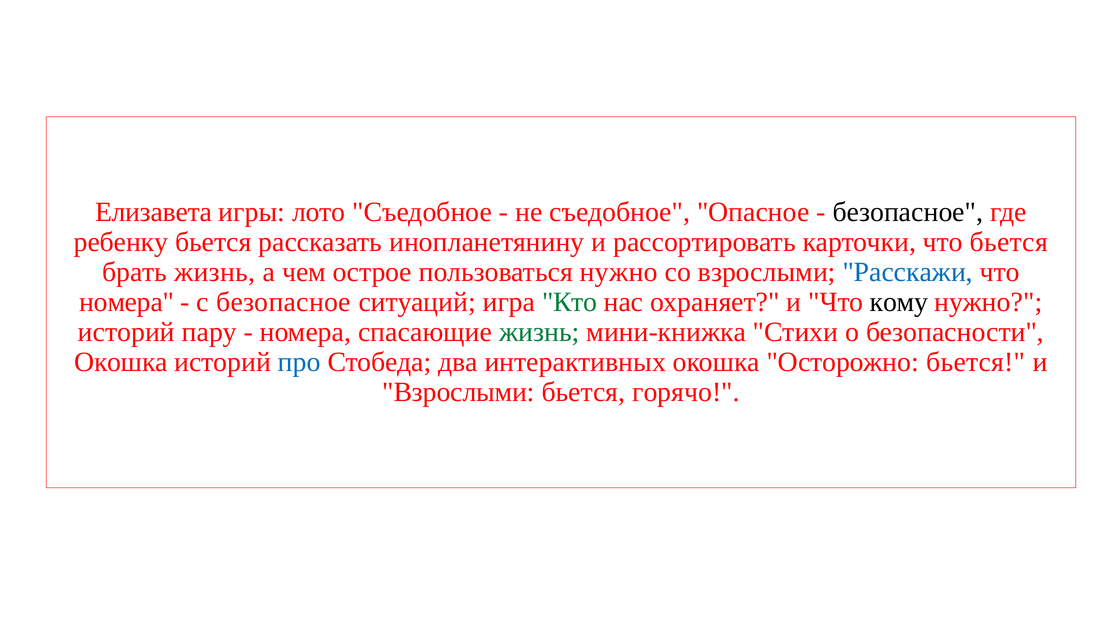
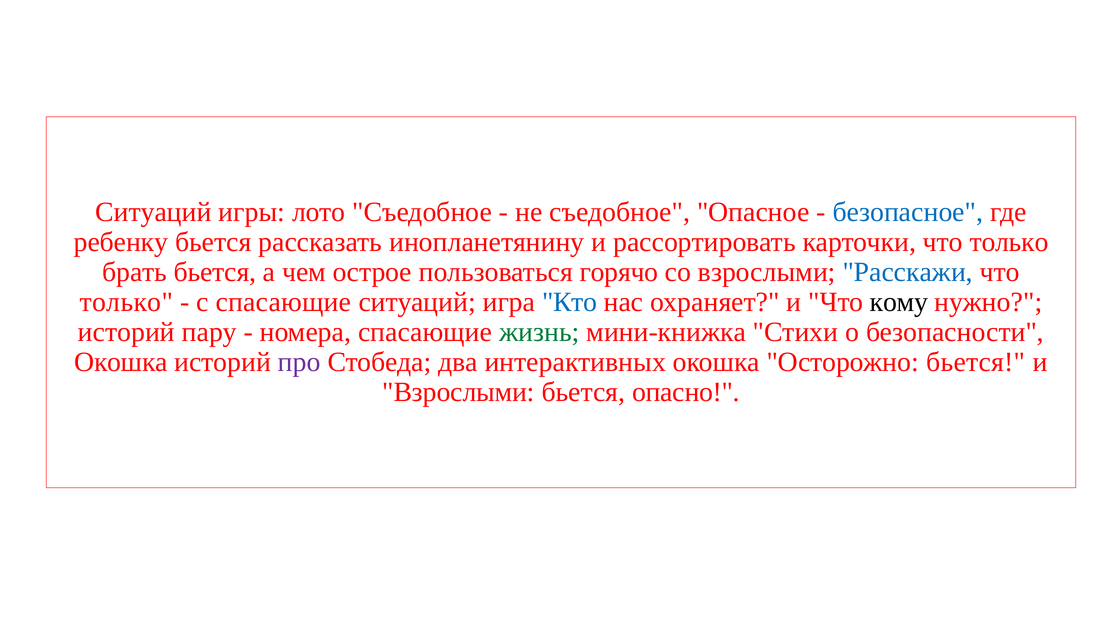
Елизавета: Елизавета -> Ситуаций (153, 212)
безопасное colour: black -> blue (908, 212)
карточки что бьется: бьется -> только (1009, 242)
брать жизнь: жизнь -> бьется (215, 272)
пользоваться нужно: нужно -> горячо (619, 272)
номера: номера -> только (126, 302)
с безопасное: безопасное -> спасающие (284, 302)
Кто colour: green -> blue (570, 302)
про colour: blue -> purple (299, 362)
горячо: горячо -> опасно (686, 392)
